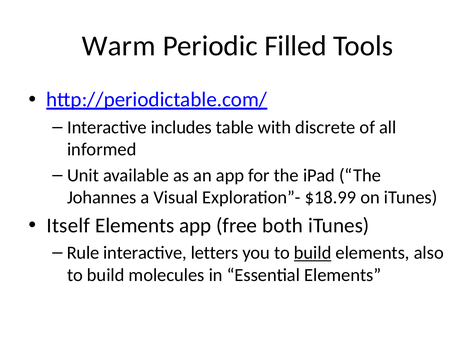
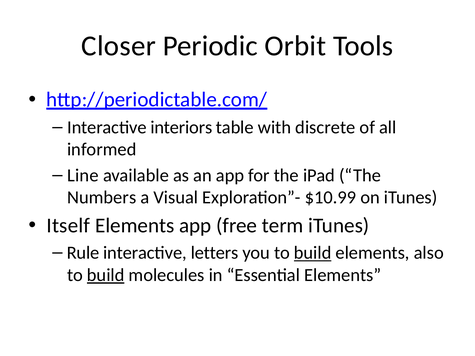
Warm: Warm -> Closer (119, 46)
Filled: Filled -> Orbit (295, 46)
includes: includes -> interiors (181, 127)
Unit: Unit -> Line (83, 175)
Johannes: Johannes -> Numbers (102, 198)
$18.99: $18.99 -> $10.99 (330, 198)
both: both -> term (283, 226)
build underline: none -> present (106, 275)
